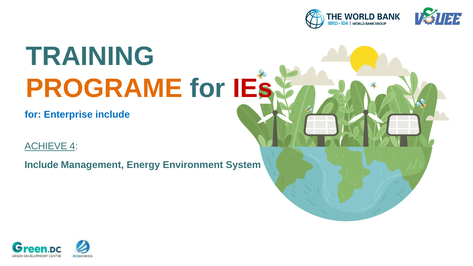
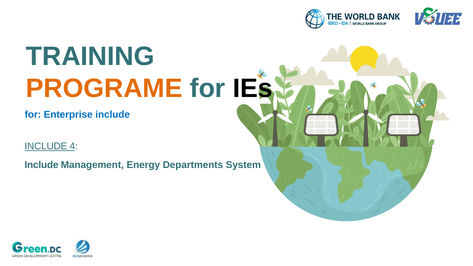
IEs colour: red -> black (253, 88)
ACHIEVE: ACHIEVE -> INCLUDE (46, 146)
Environment: Environment -> Departments (193, 165)
